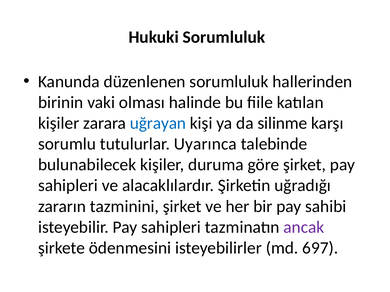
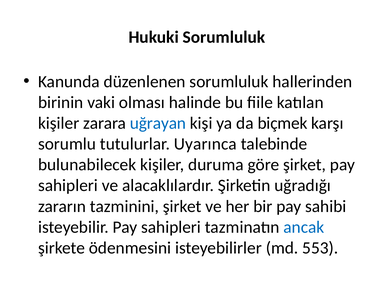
silinme: silinme -> biçmek (282, 123)
ancak colour: purple -> blue (304, 227)
697: 697 -> 553 (320, 248)
